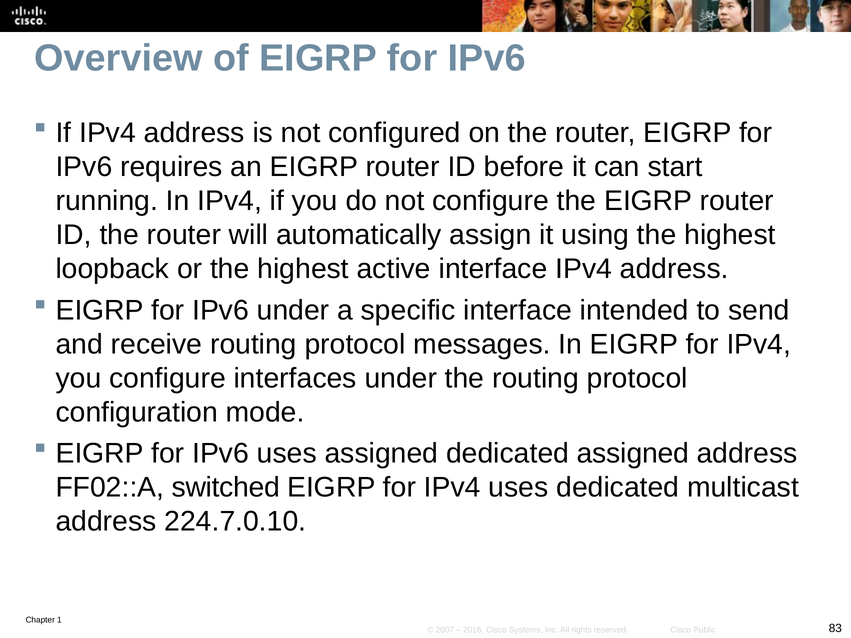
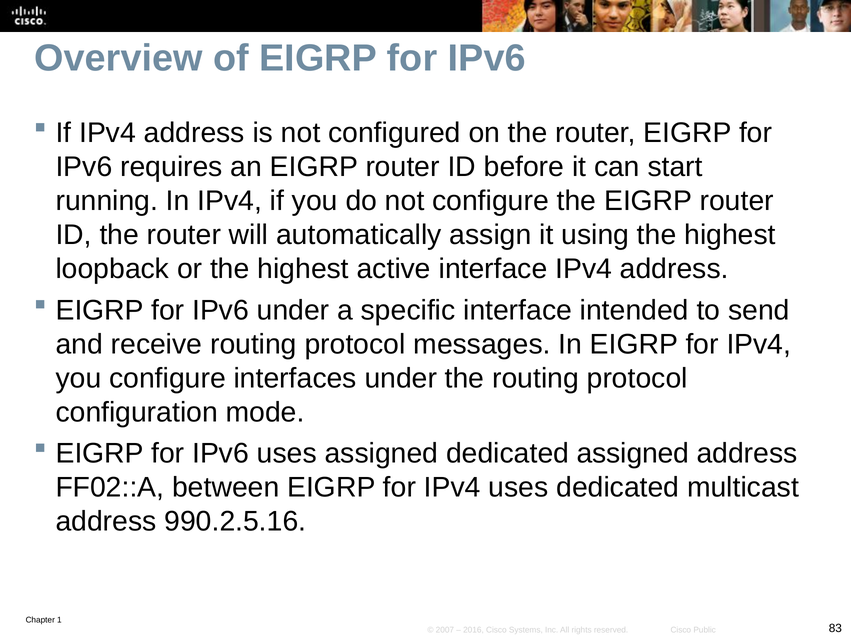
switched: switched -> between (226, 488)
224.7.0.10: 224.7.0.10 -> 990.2.5.16 (235, 522)
